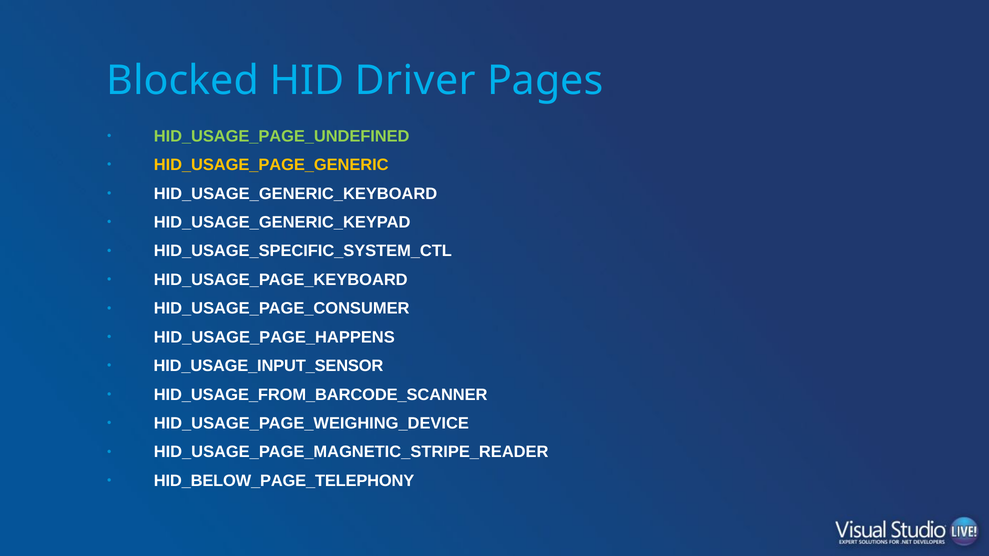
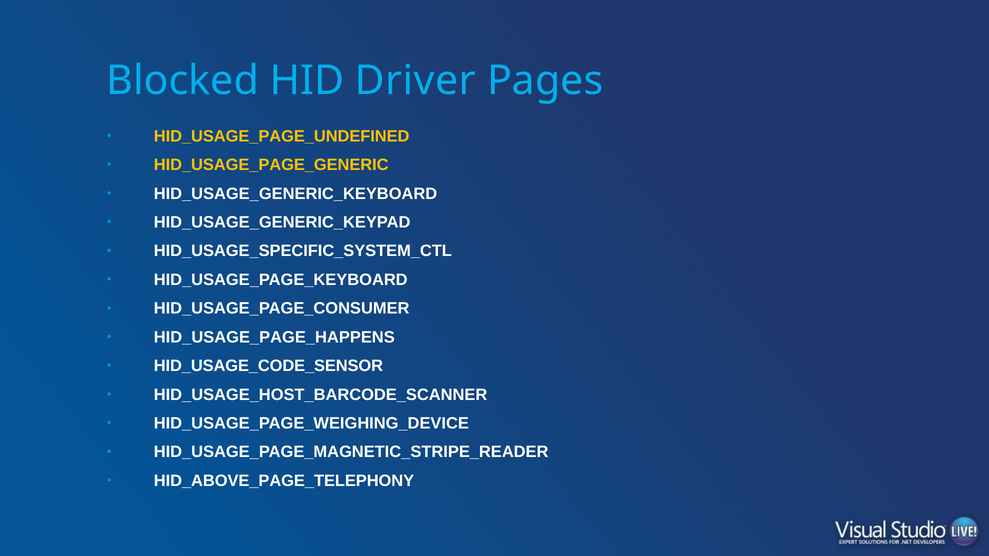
HID_USAGE_PAGE_UNDEFINED colour: light green -> yellow (282, 136)
HID_USAGE_INPUT_SENSOR: HID_USAGE_INPUT_SENSOR -> HID_USAGE_CODE_SENSOR (268, 366)
HID_USAGE_FROM_BARCODE_SCANNER: HID_USAGE_FROM_BARCODE_SCANNER -> HID_USAGE_HOST_BARCODE_SCANNER (321, 395)
HID_BELOW_PAGE_TELEPHONY: HID_BELOW_PAGE_TELEPHONY -> HID_ABOVE_PAGE_TELEPHONY (284, 481)
